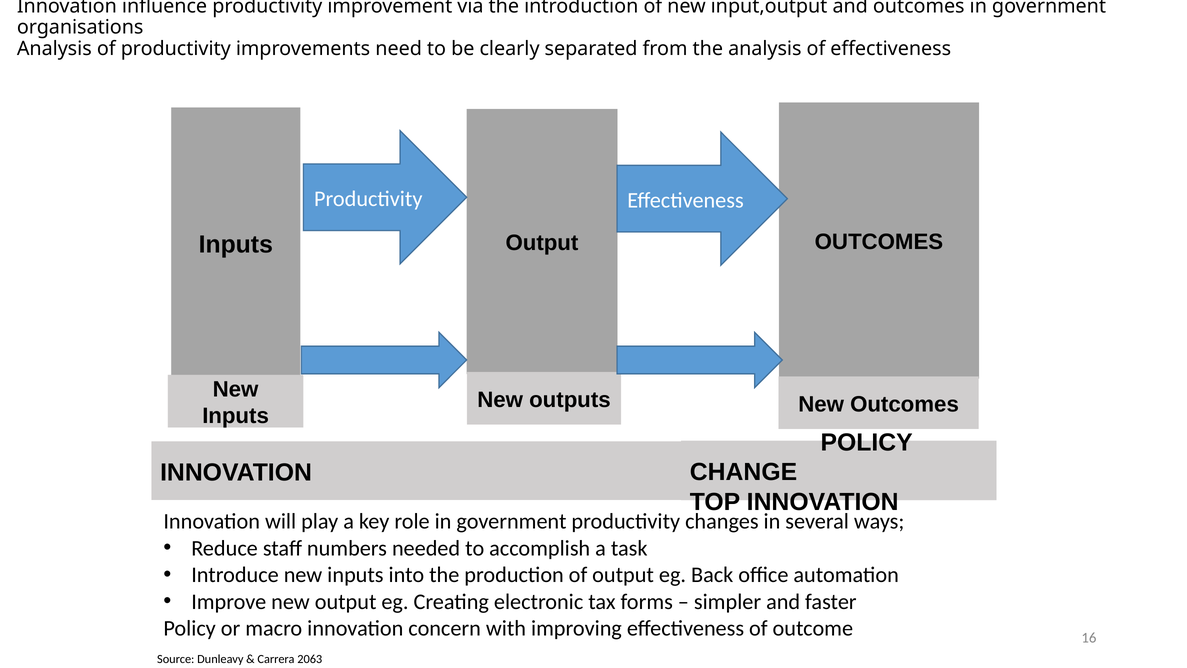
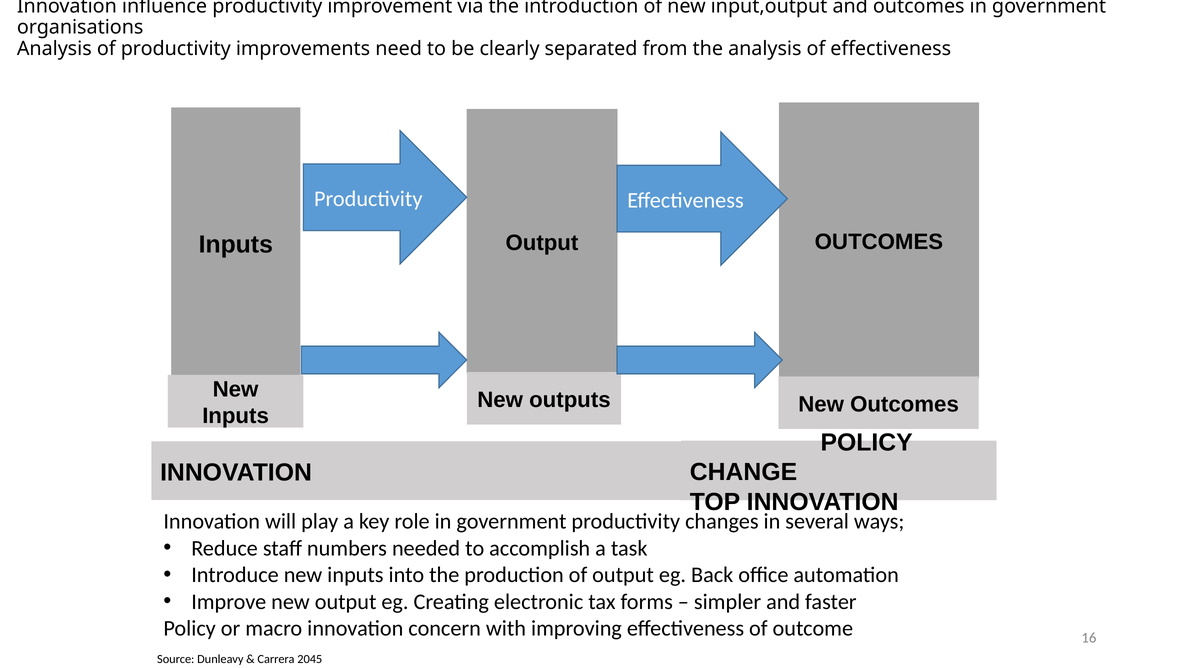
2063: 2063 -> 2045 (310, 659)
